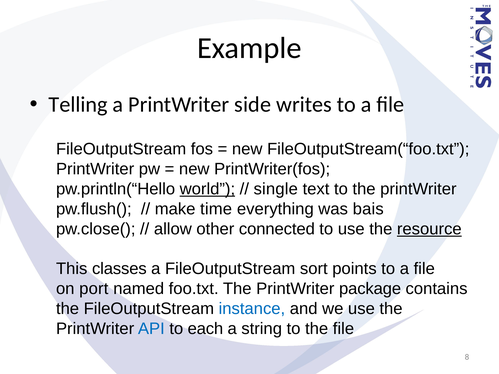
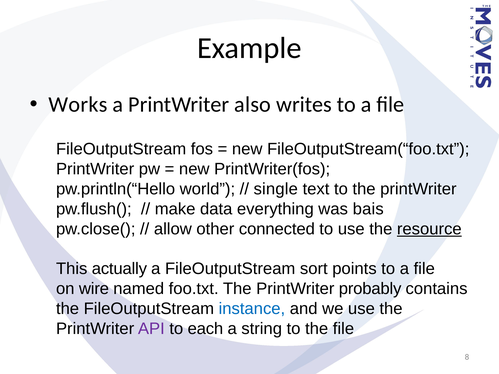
Telling: Telling -> Works (78, 105)
side: side -> also (253, 105)
world underline: present -> none (207, 189)
time: time -> data (216, 209)
classes: classes -> actually (119, 269)
port: port -> wire (94, 289)
package: package -> probably (370, 289)
API colour: blue -> purple (151, 329)
